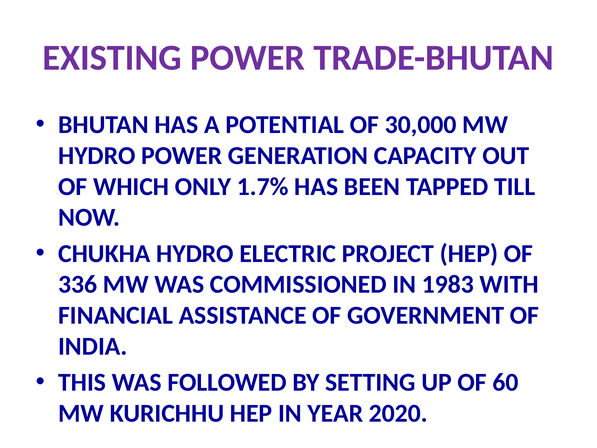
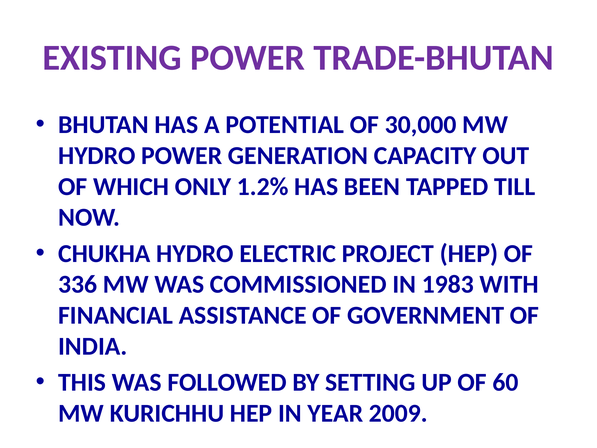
1.7%: 1.7% -> 1.2% (263, 186)
2020: 2020 -> 2009 (398, 413)
